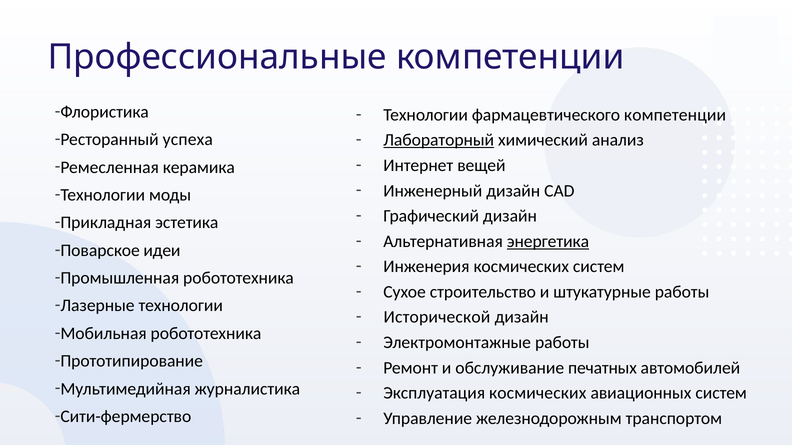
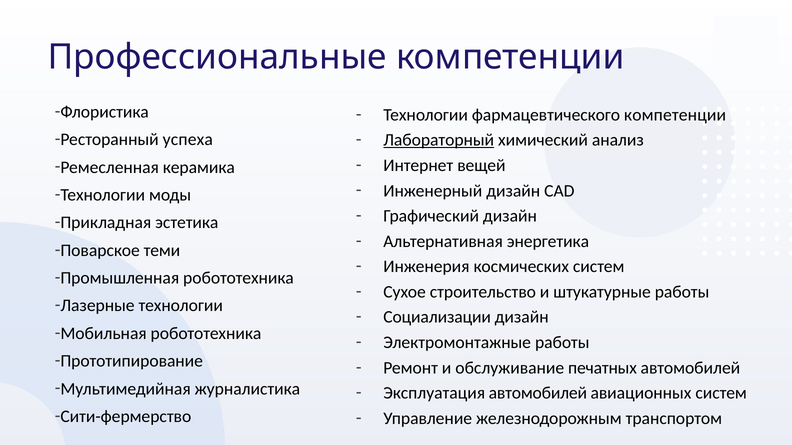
энергетика underline: present -> none (548, 242)
идеи: идеи -> теми (162, 251)
Исторической: Исторической -> Социализации (437, 318)
Эксплуатация космических: космических -> автомобилей (538, 394)
